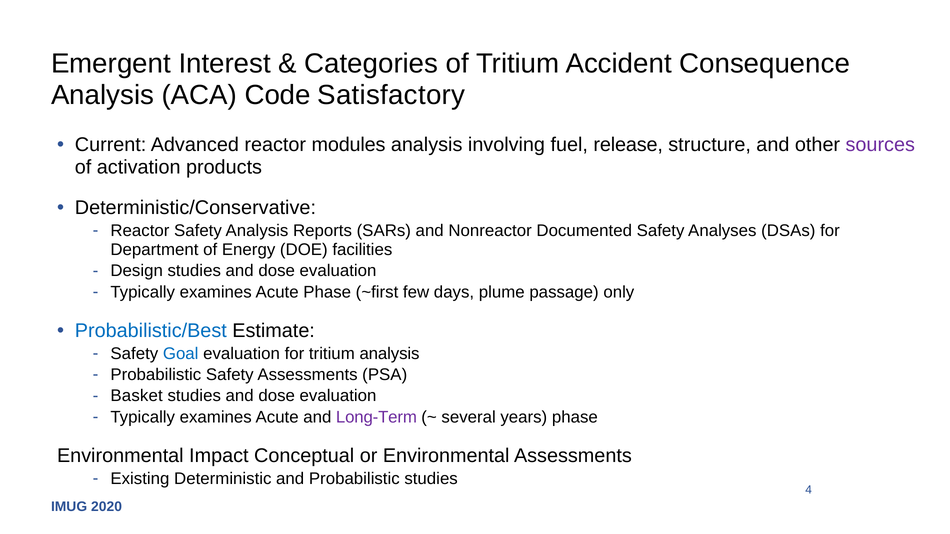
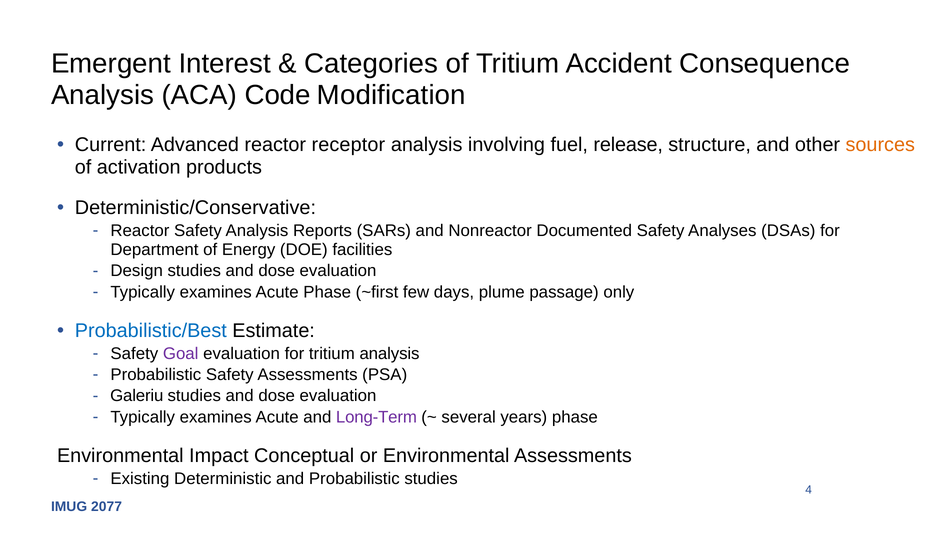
Satisfactory: Satisfactory -> Modification (391, 95)
modules: modules -> receptor (348, 145)
sources colour: purple -> orange (880, 145)
Goal colour: blue -> purple (181, 354)
Basket: Basket -> Galeriu (137, 396)
2020: 2020 -> 2077 (107, 507)
